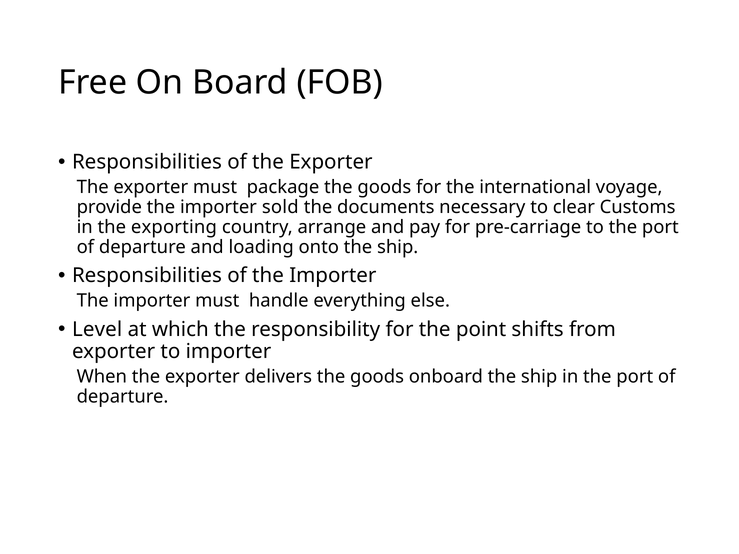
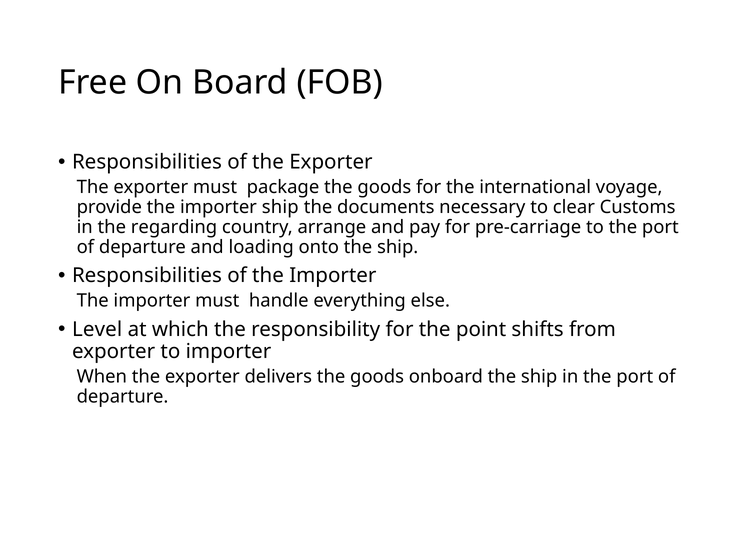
importer sold: sold -> ship (280, 207)
exporting: exporting -> regarding (174, 227)
